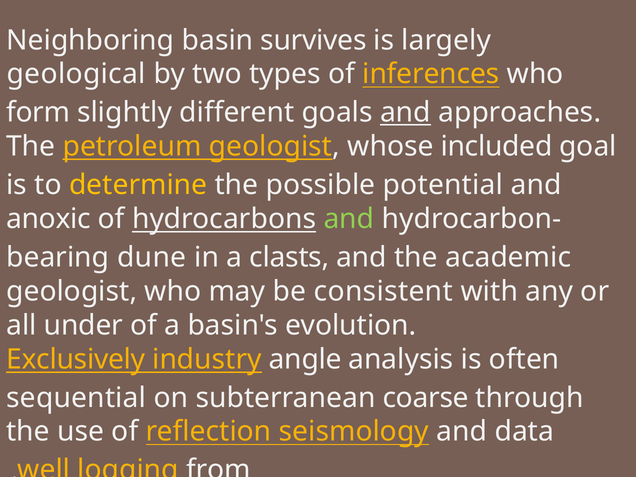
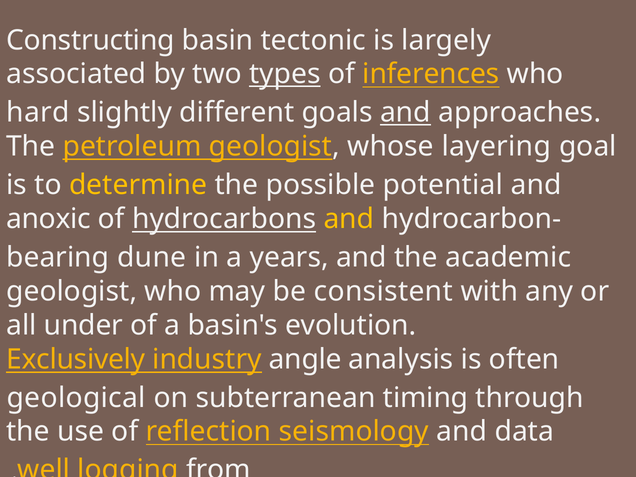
Neighboring: Neighboring -> Constructing (90, 40)
survives: survives -> tectonic (313, 40)
geological: geological -> associated (76, 74)
types underline: none -> present (285, 74)
form: form -> hard (38, 113)
included: included -> layering (496, 147)
and colour: light green -> yellow (349, 219)
clasts: clasts -> years (289, 257)
sequential: sequential -> geological (76, 398)
coarse: coarse -> timing (426, 398)
